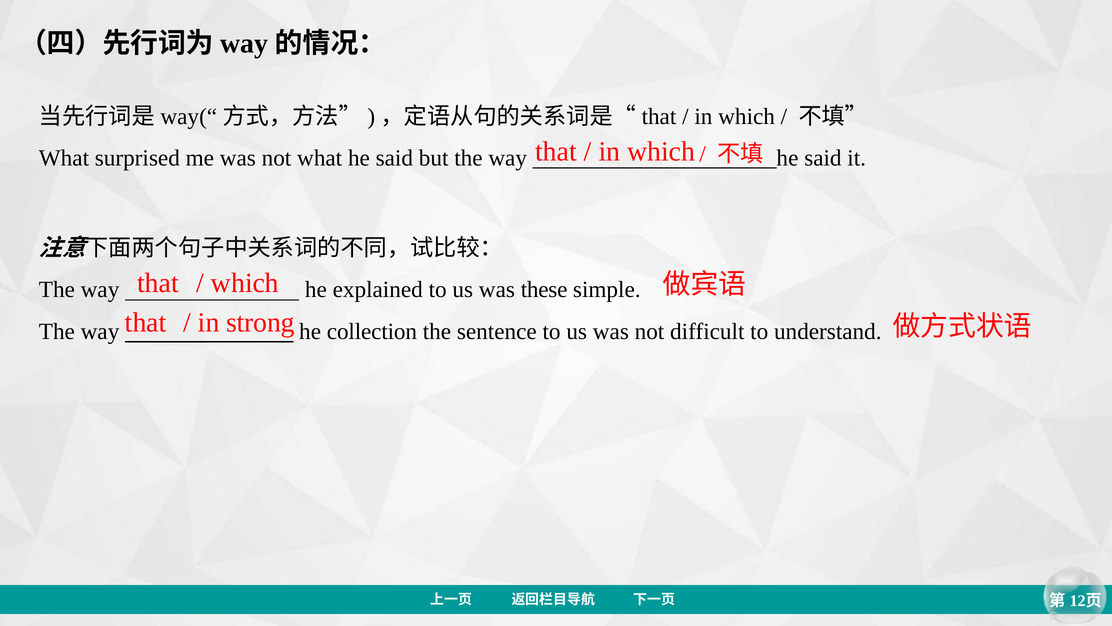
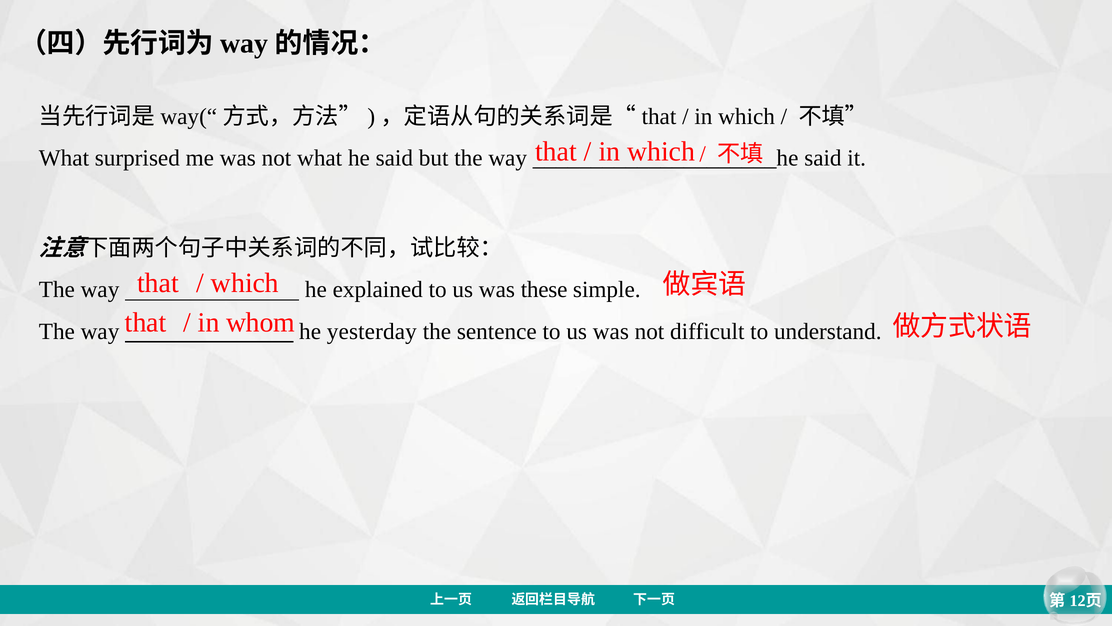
strong: strong -> whom (261, 322)
collection: collection -> yesterday (372, 331)
